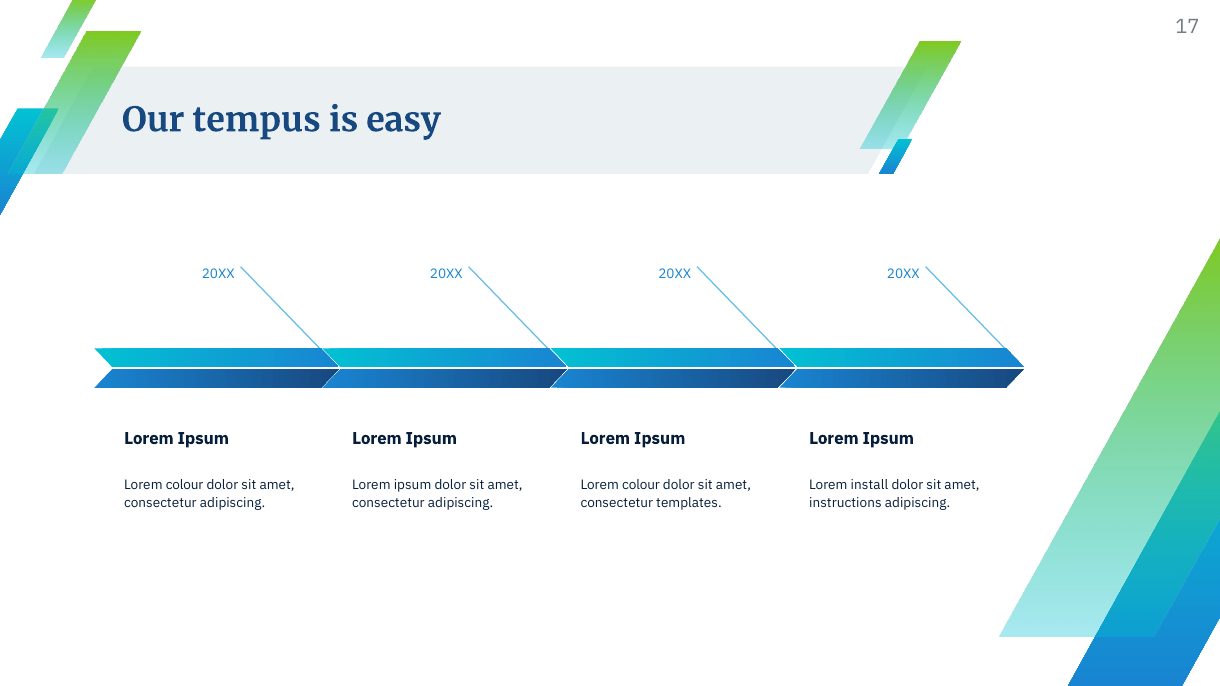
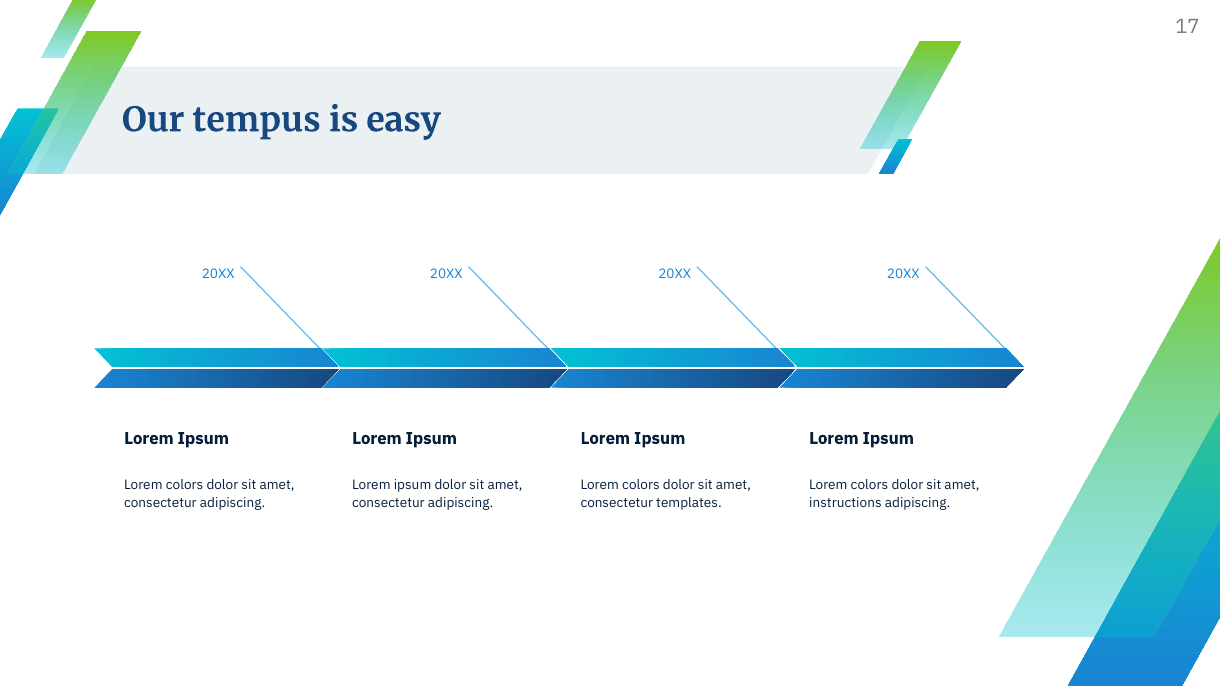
colour: colour -> colors (641, 485)
install: install -> colors (869, 485)
colour: colour -> colors (185, 485)
